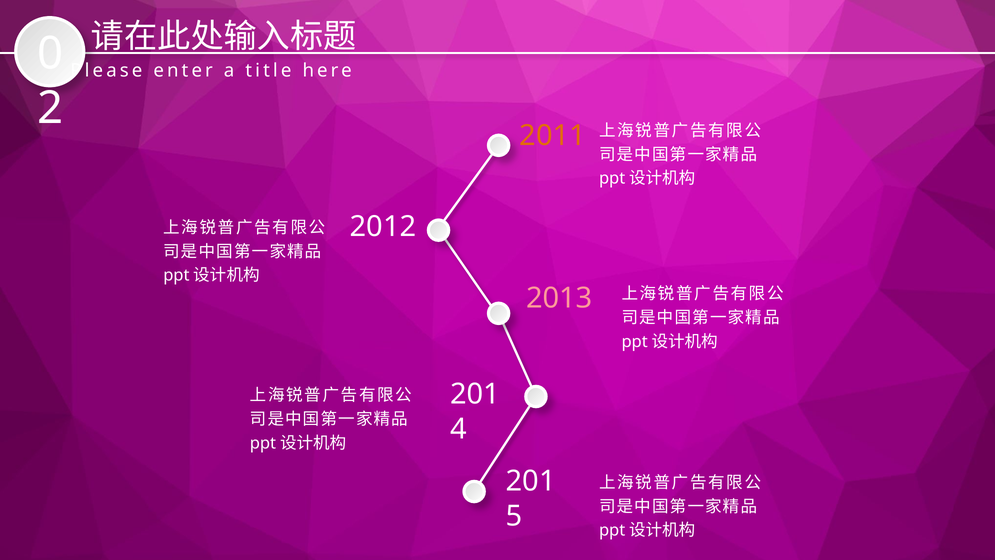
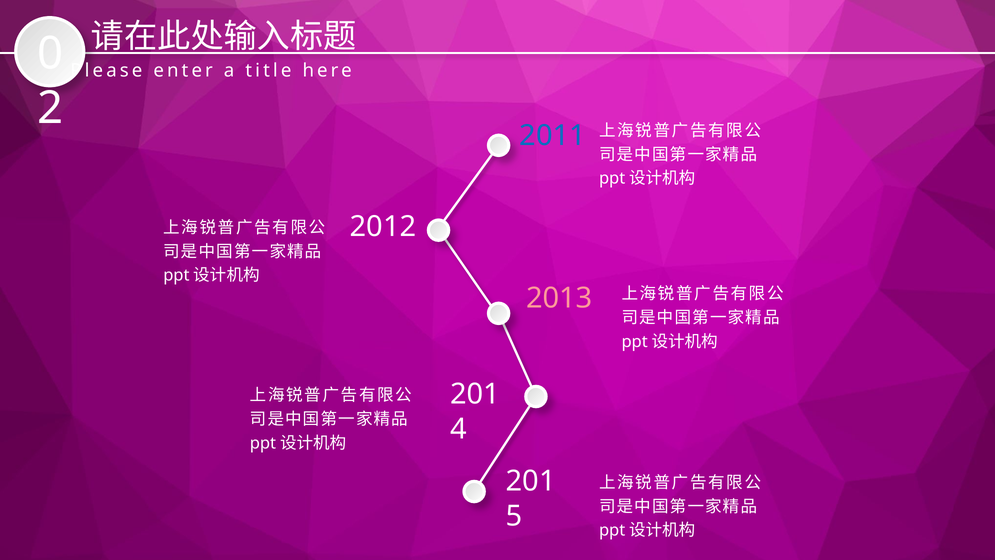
2011 colour: orange -> blue (553, 136)
